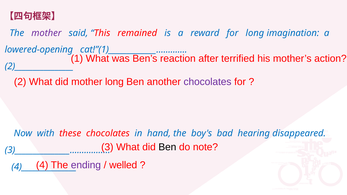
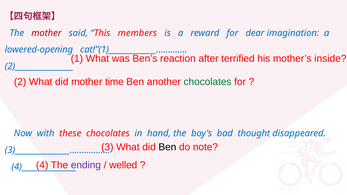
mother colour: purple -> red (46, 33)
remained: remained -> members (137, 33)
for long: long -> dear (255, 33)
action: action -> inside (330, 58)
mother long: long -> time (114, 81)
chocolates colour: purple -> green (207, 81)
hearing: hearing -> thought (254, 133)
